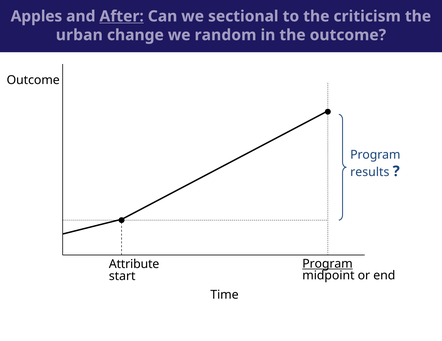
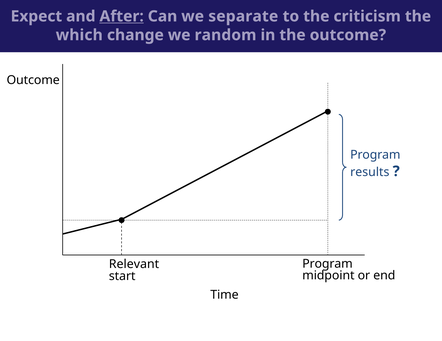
Apples: Apples -> Expect (36, 16)
sectional: sectional -> separate (243, 16)
urban: urban -> which (79, 35)
Program underline: present -> none (327, 264)
Attribute: Attribute -> Relevant (134, 264)
